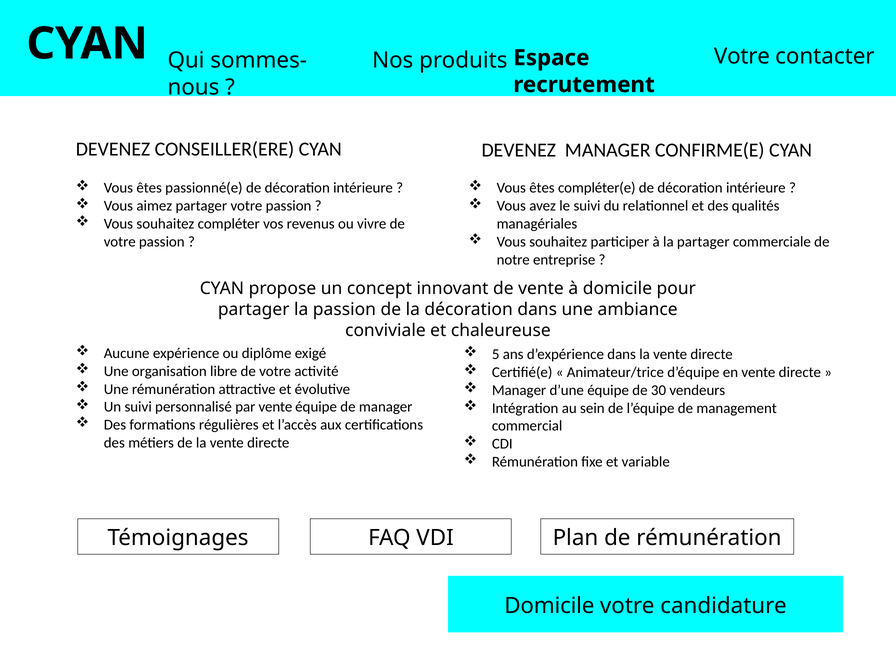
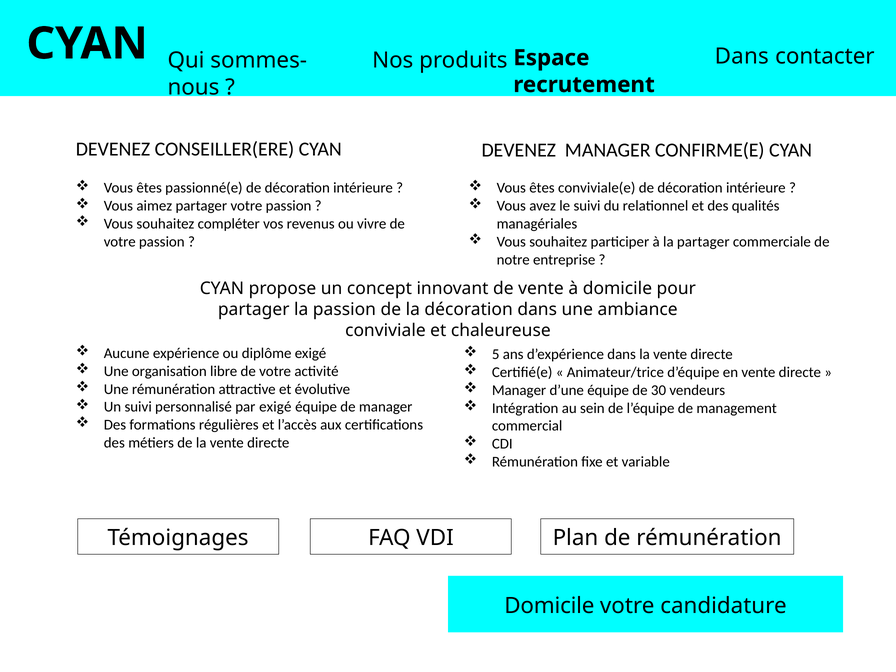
Votre: Votre -> Dans (742, 56)
compléter(e: compléter(e -> conviviale(e (597, 188)
par vente: vente -> exigé (275, 407)
